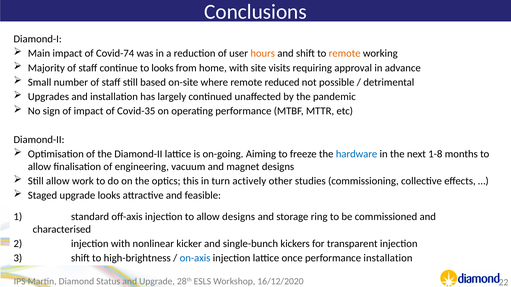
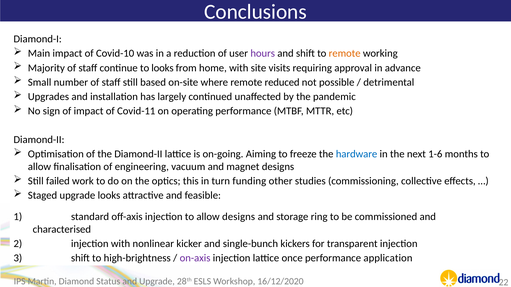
Covid-74: Covid-74 -> Covid-10 (115, 54)
hours colour: orange -> purple (263, 54)
Covid-35: Covid-35 -> Covid-11 (136, 111)
1-8: 1-8 -> 1-6 (435, 154)
Still allow: allow -> failed (58, 181)
actively: actively -> funding (249, 181)
on-axis colour: blue -> purple (195, 258)
performance installation: installation -> application (388, 258)
